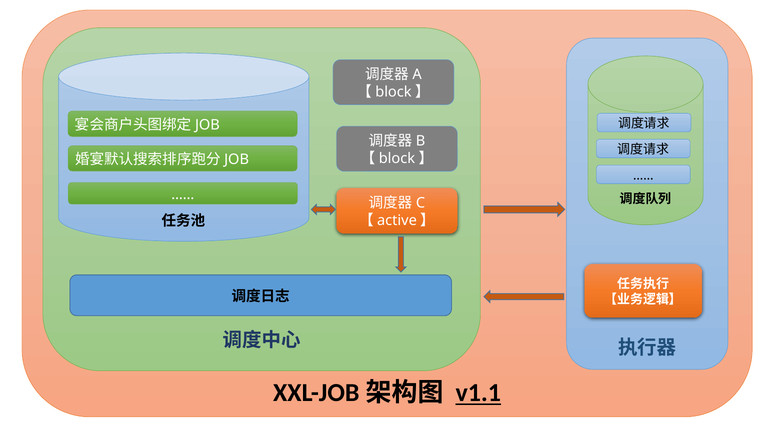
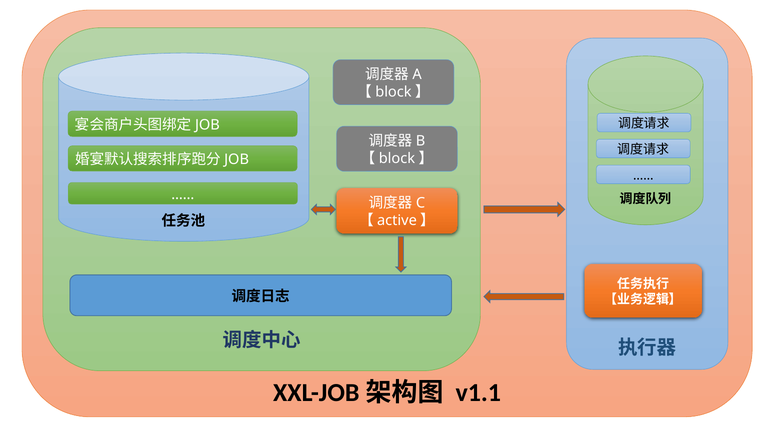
v1.1 underline: present -> none (478, 393)
